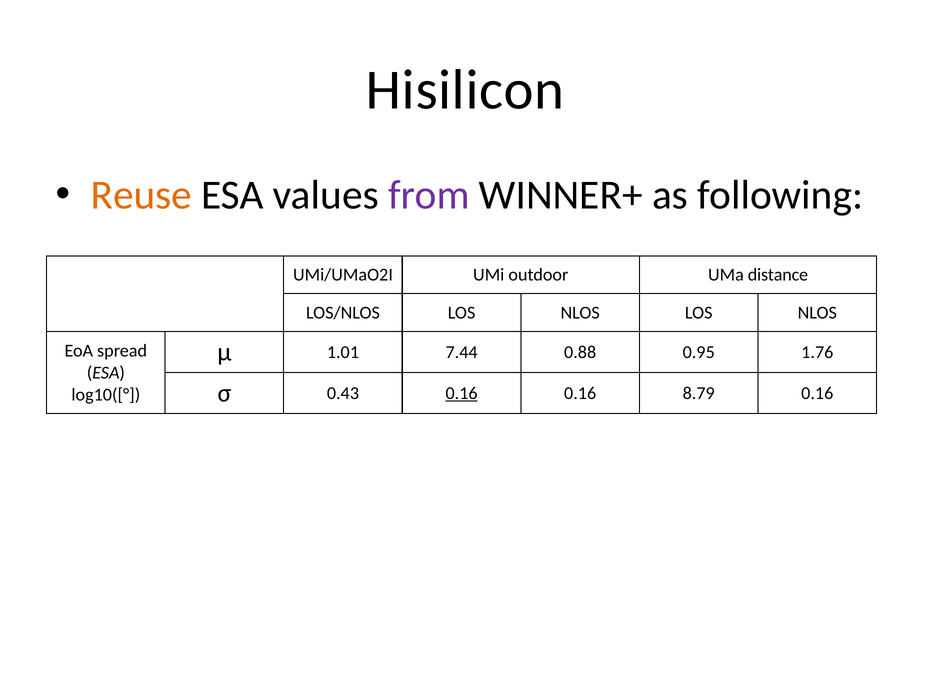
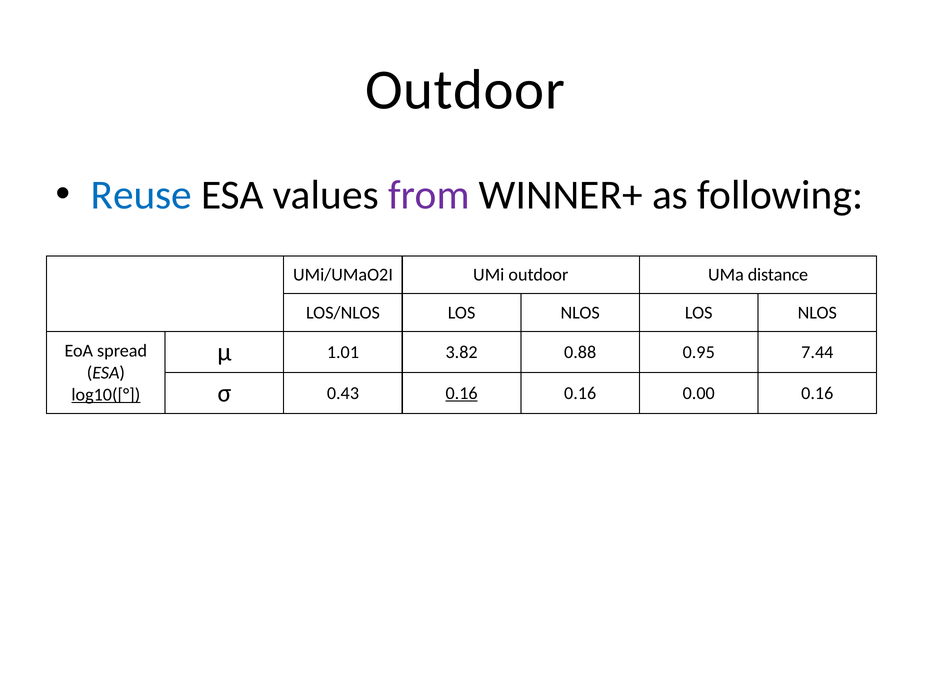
Hisilicon: Hisilicon -> Outdoor (465, 90)
Reuse colour: orange -> blue (141, 195)
7.44: 7.44 -> 3.82 (462, 352)
1.76: 1.76 -> 7.44 (817, 352)
8.79: 8.79 -> 0.00 (699, 393)
log10([° underline: none -> present (106, 395)
